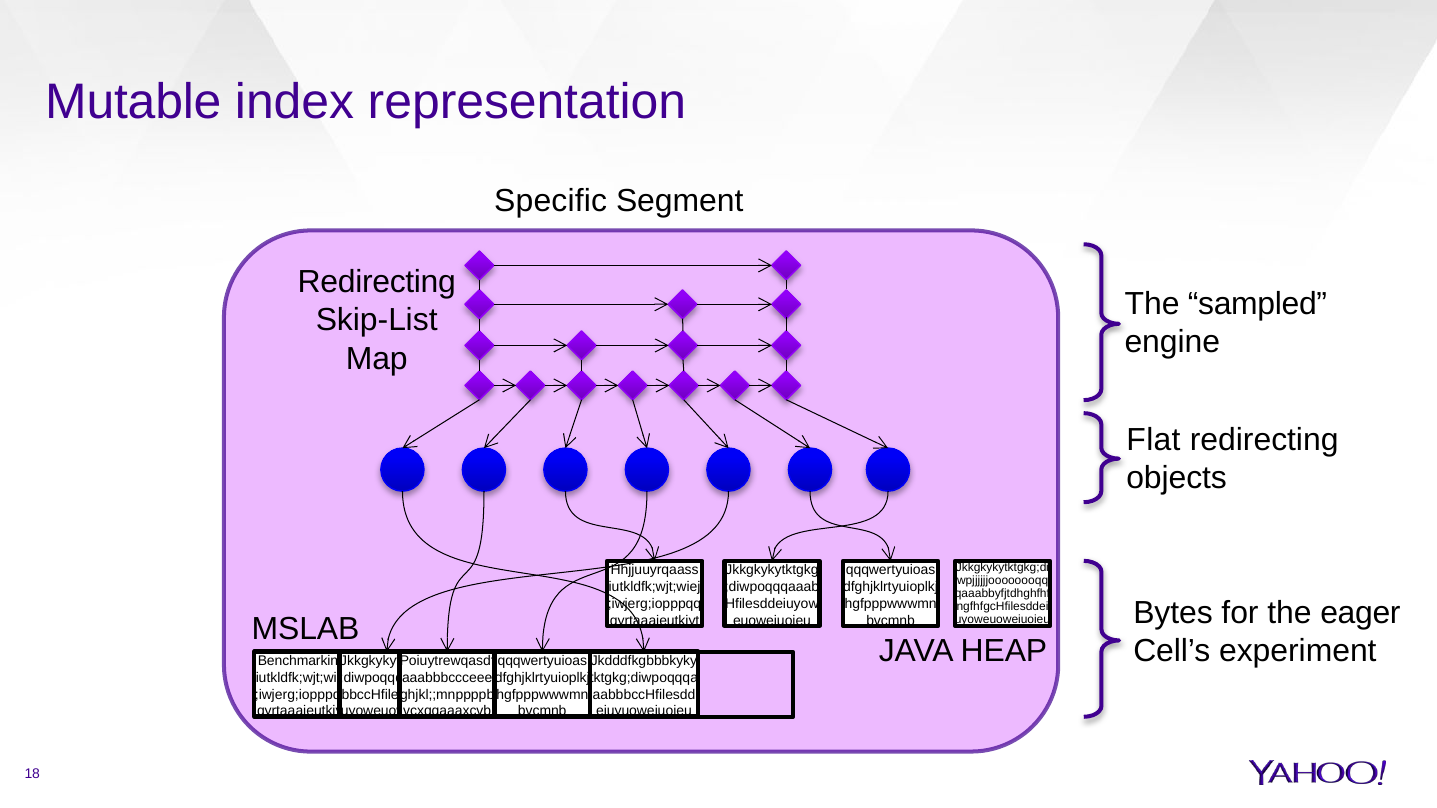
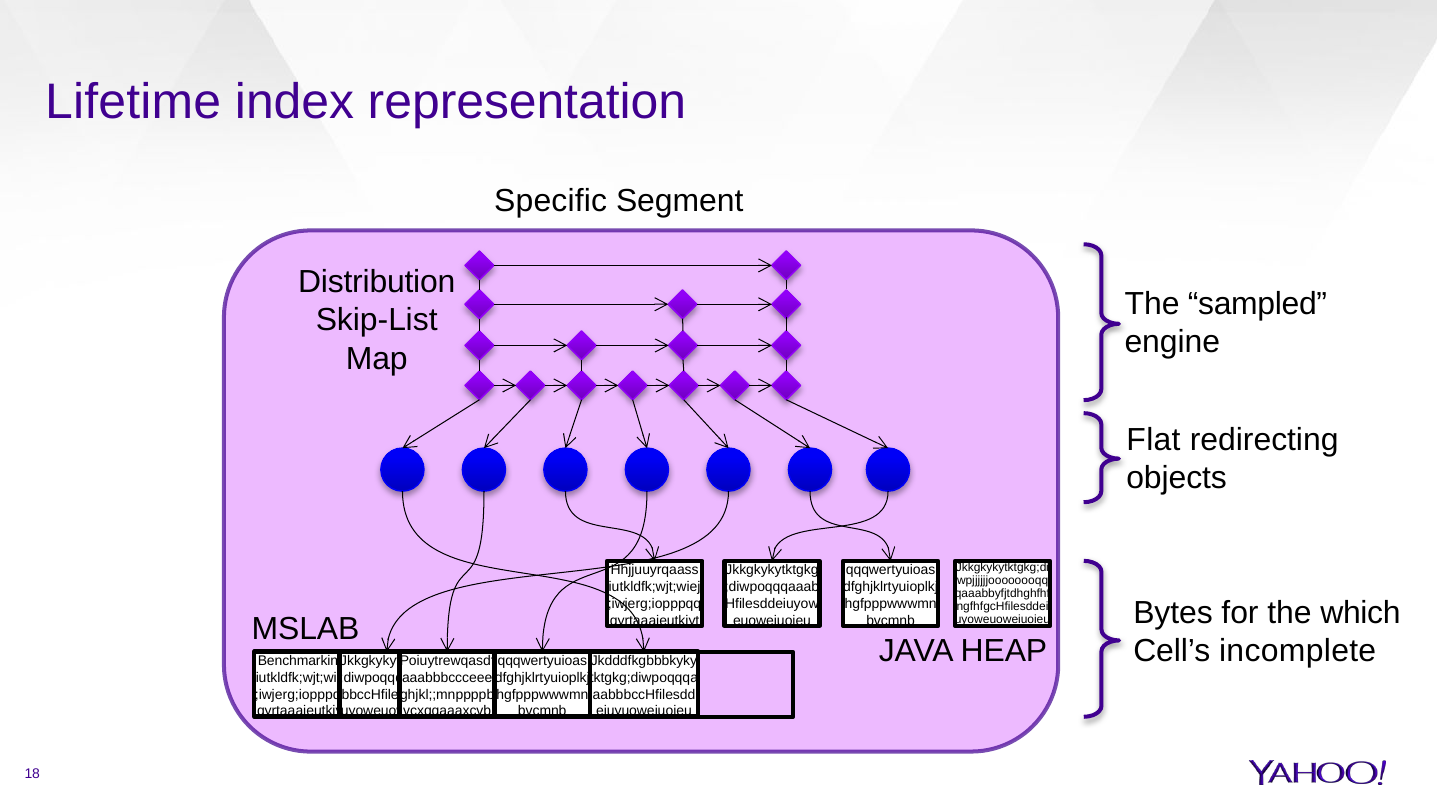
Mutable: Mutable -> Lifetime (133, 102)
Redirecting: Redirecting -> Distribution (377, 282)
eager: eager -> which (1360, 613)
experiment: experiment -> incomplete (1298, 651)
